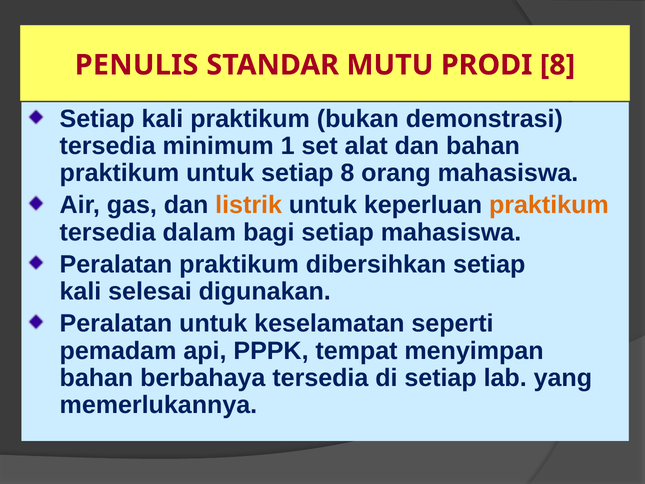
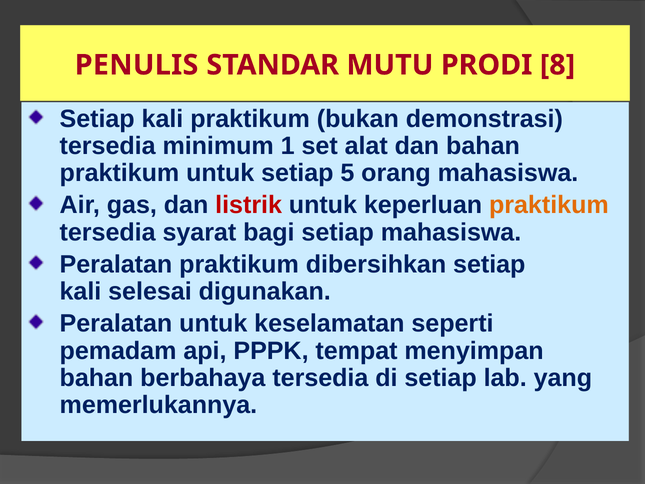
setiap 8: 8 -> 5 (347, 173)
listrik colour: orange -> red (249, 205)
dalam: dalam -> syarat (199, 232)
